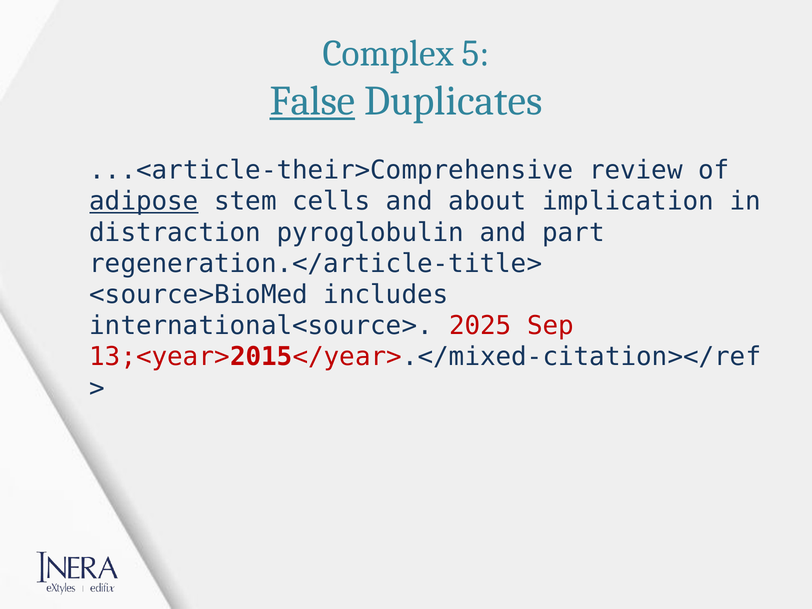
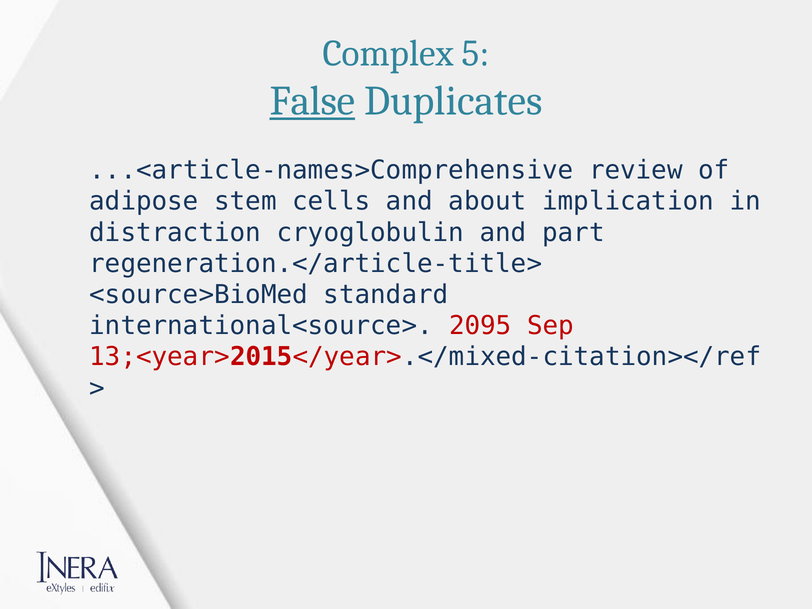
...<article-their>Comprehensive: ...<article-their>Comprehensive -> ...<article-names>Comprehensive (331, 170)
adipose underline: present -> none (144, 201)
pyroglobulin: pyroglobulin -> cryoglobulin (370, 233)
includes: includes -> standard (386, 295)
2025: 2025 -> 2095 (480, 326)
